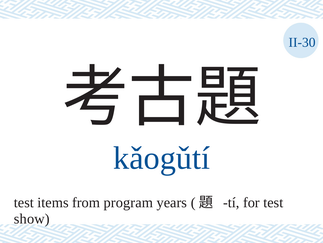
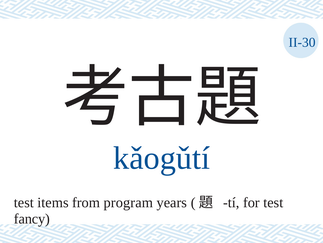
show: show -> fancy (32, 218)
